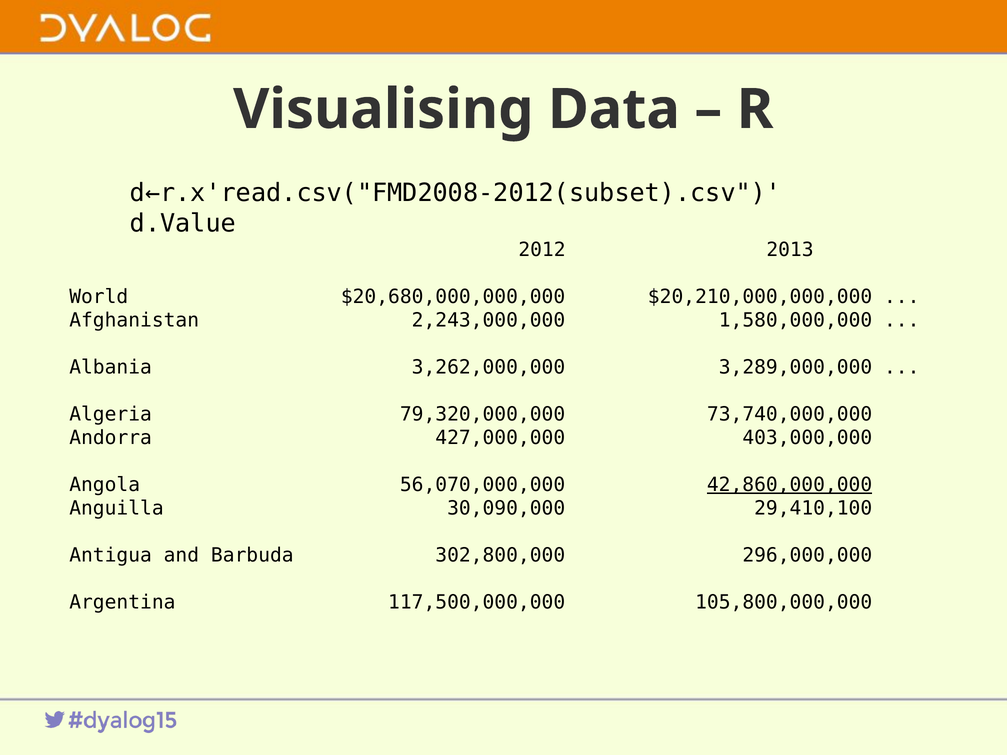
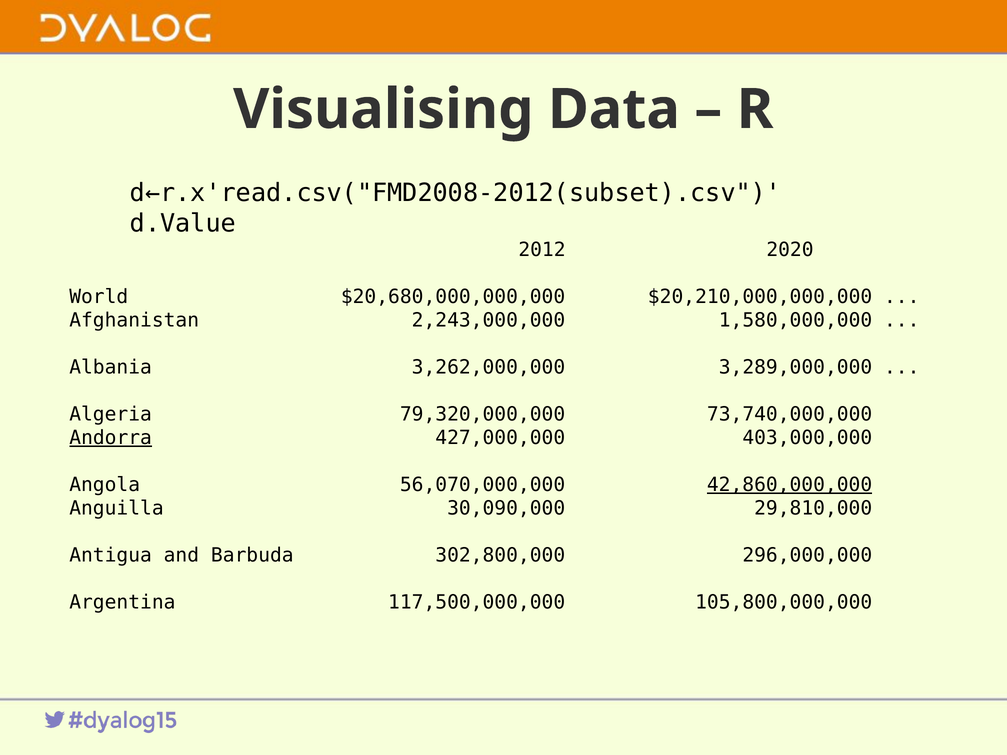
2013: 2013 -> 2020 (790, 250)
Andorra underline: none -> present (111, 438)
29,410,100: 29,410,100 -> 29,810,000 (813, 509)
